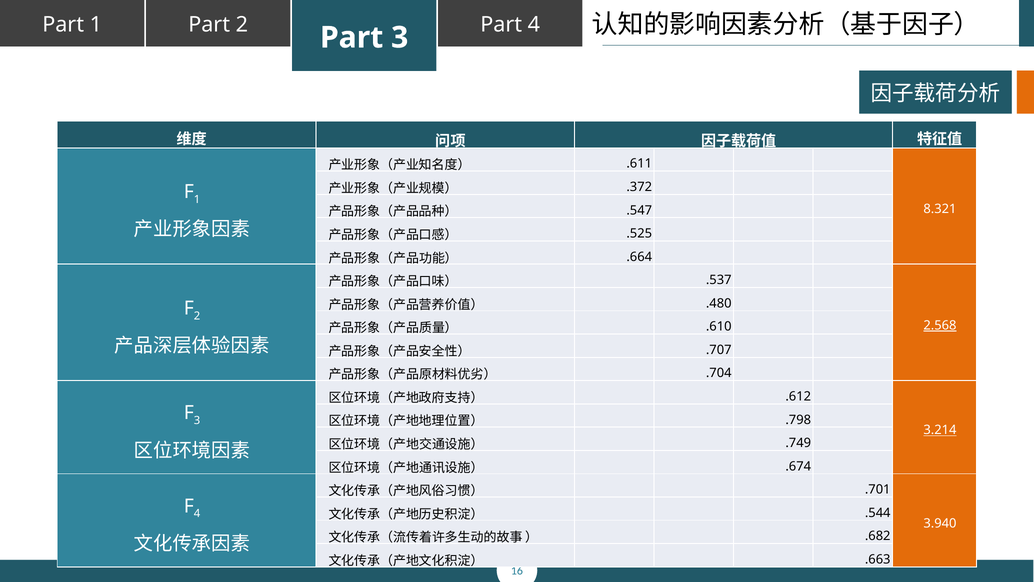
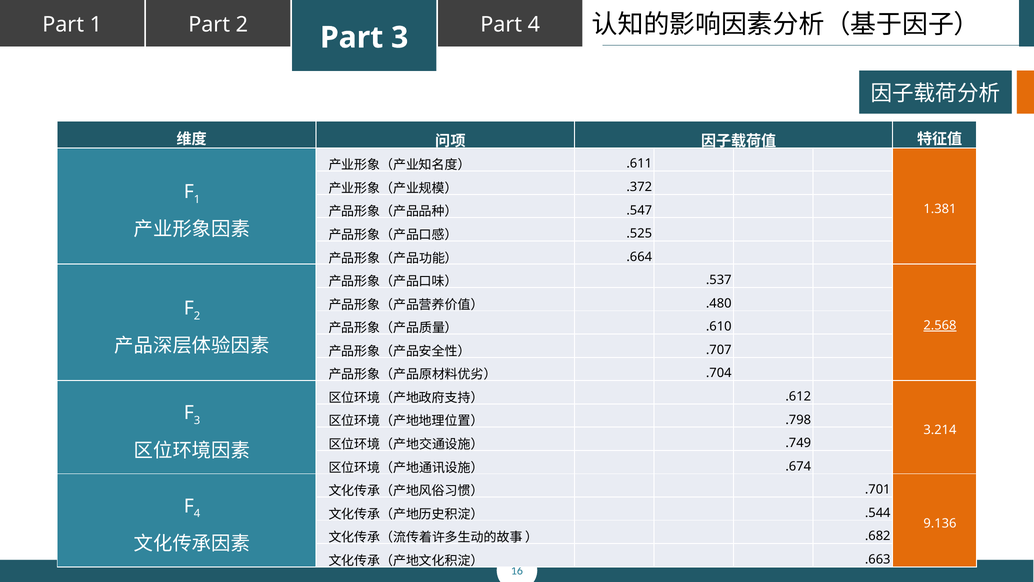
8.321: 8.321 -> 1.381 (940, 209)
3.214 underline: present -> none (940, 430)
3.940: 3.940 -> 9.136 (940, 523)
